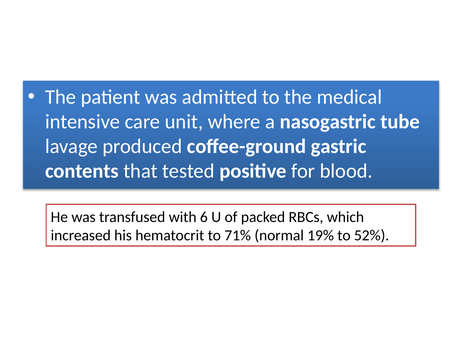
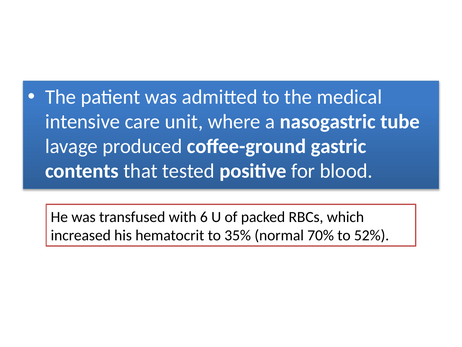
71%: 71% -> 35% (238, 235)
19%: 19% -> 70% (321, 235)
